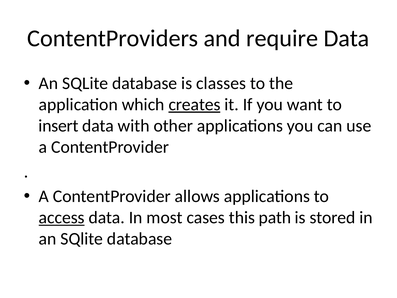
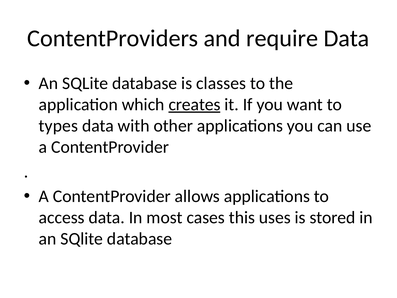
insert: insert -> types (58, 126)
access underline: present -> none (62, 217)
path: path -> uses (275, 217)
